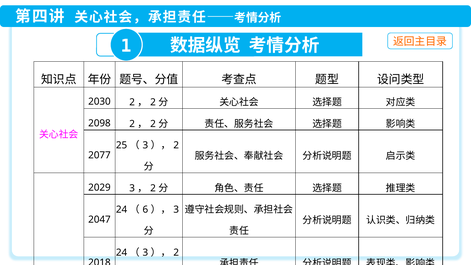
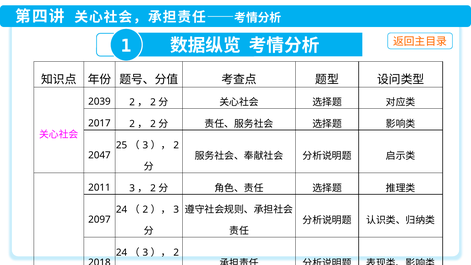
2030: 2030 -> 2039 (99, 102)
2098: 2098 -> 2017 (99, 123)
2077: 2077 -> 2047 (99, 155)
2029: 2029 -> 2011 (99, 187)
6: 6 -> 2 (145, 210)
2047: 2047 -> 2097 (99, 220)
